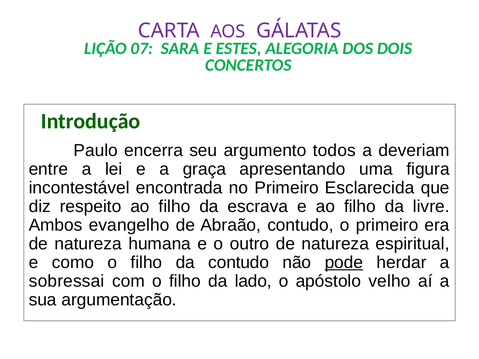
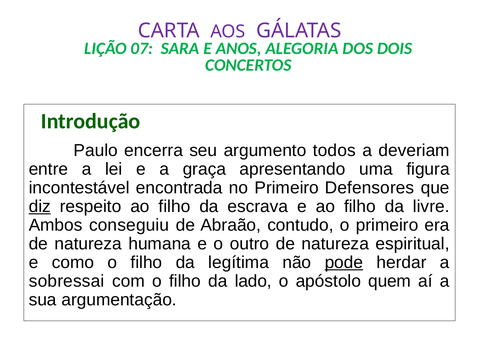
ESTES: ESTES -> ANOS (239, 49)
Esclarecida: Esclarecida -> Defensores (370, 188)
diz underline: none -> present (40, 207)
evangelho: evangelho -> conseguiu (129, 225)
da contudo: contudo -> legítima (239, 263)
velho: velho -> quem (390, 281)
